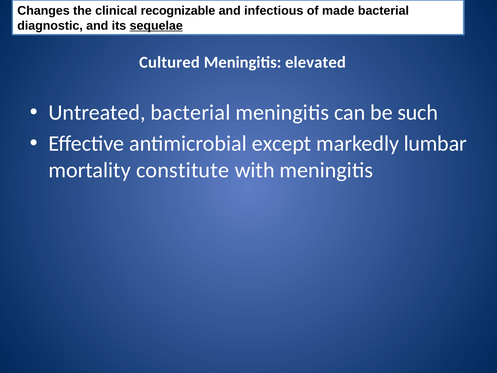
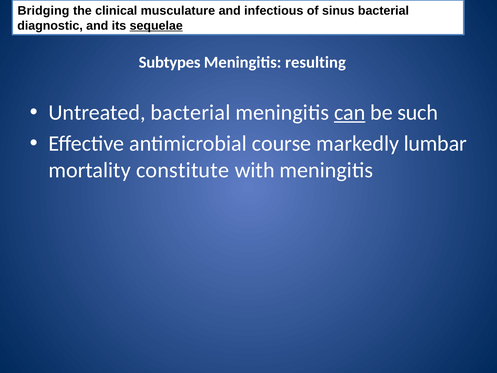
Changes: Changes -> Bridging (43, 11)
recognizable: recognizable -> musculature (178, 11)
made: made -> sinus (338, 11)
Cultured: Cultured -> Subtypes (170, 62)
elevated: elevated -> resulting (315, 62)
can underline: none -> present (350, 113)
except: except -> course (282, 143)
